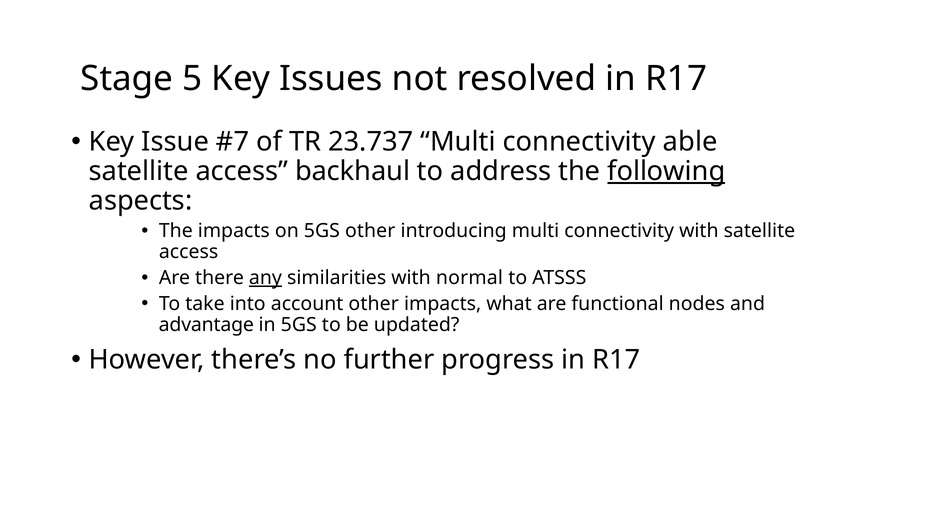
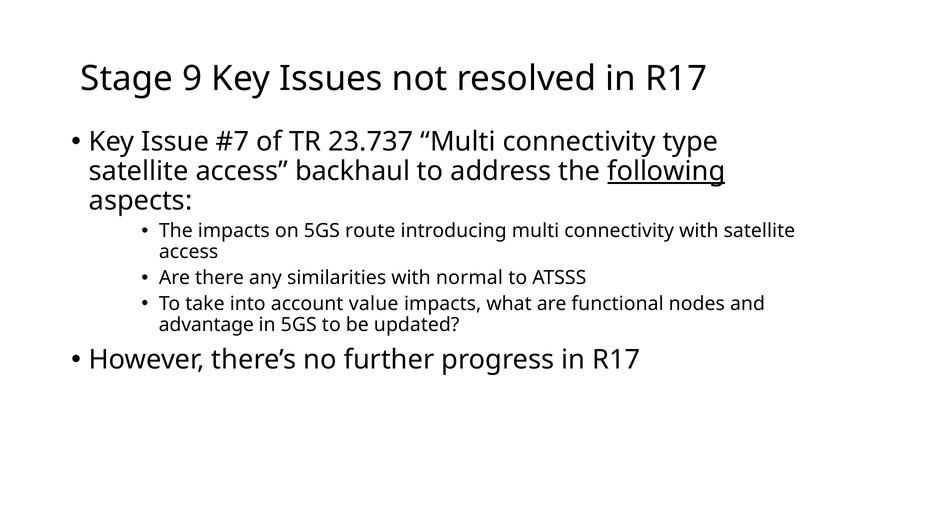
5: 5 -> 9 (192, 79)
able: able -> type (690, 142)
5GS other: other -> route (370, 231)
any underline: present -> none (265, 278)
account other: other -> value (374, 304)
